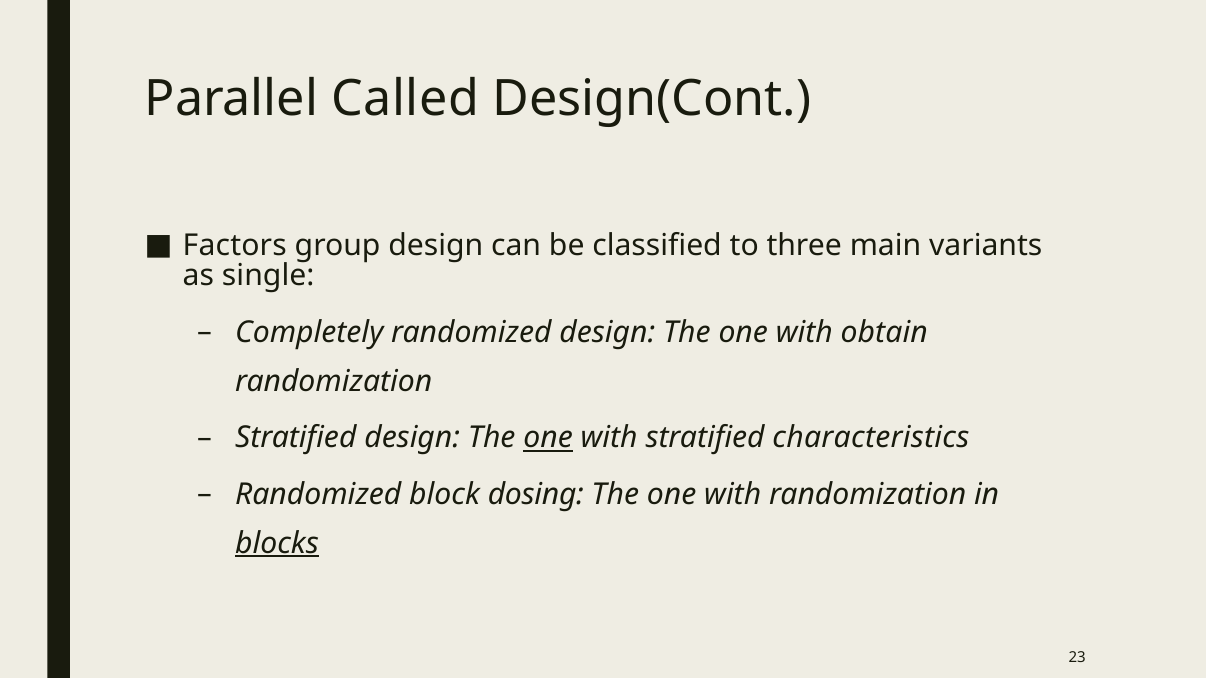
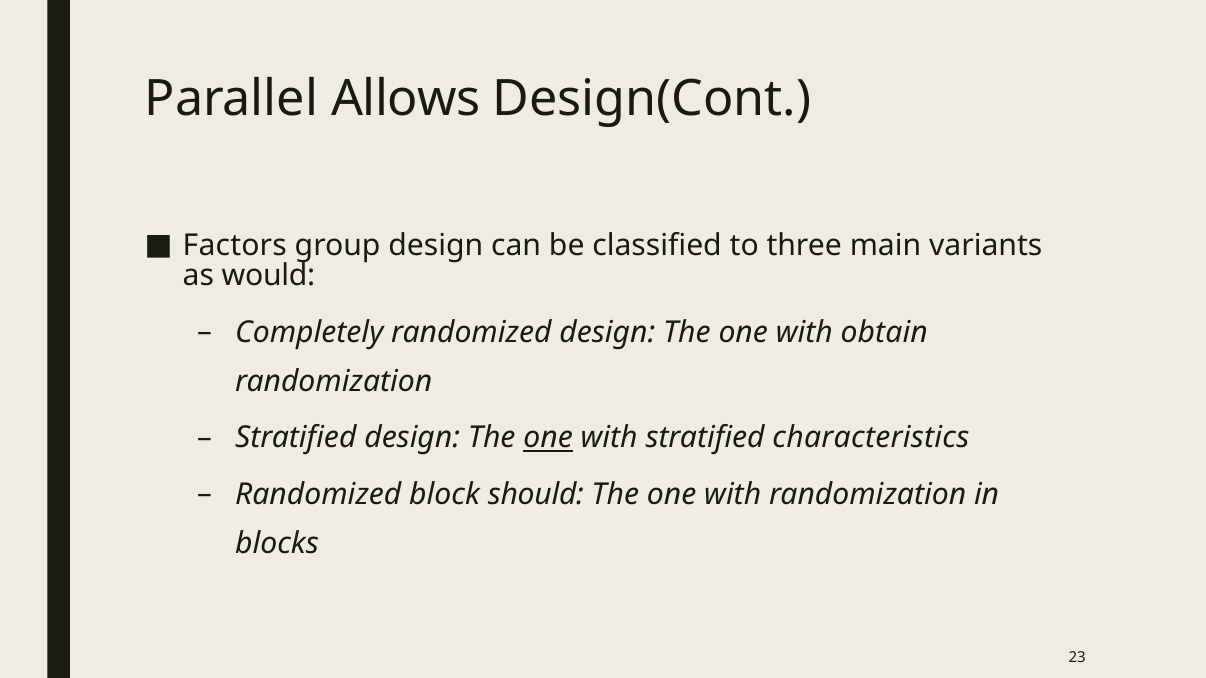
Called: Called -> Allows (406, 99)
single: single -> would (268, 276)
dosing: dosing -> should (536, 495)
blocks underline: present -> none (277, 544)
